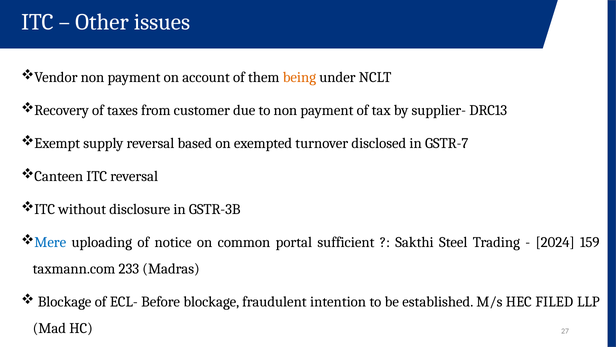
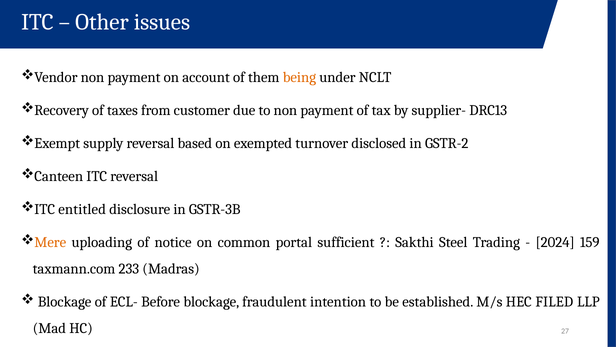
GSTR-7: GSTR-7 -> GSTR-2 (447, 143)
without: without -> entitled (82, 209)
Mere colour: blue -> orange (50, 242)
